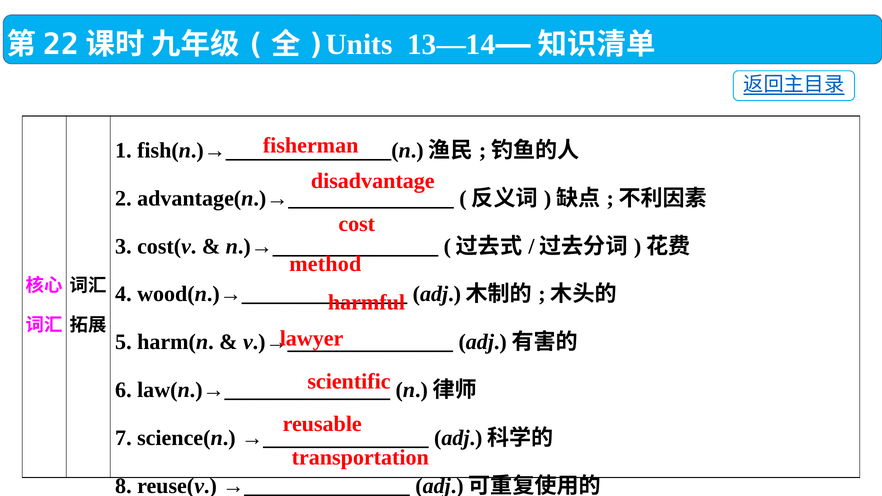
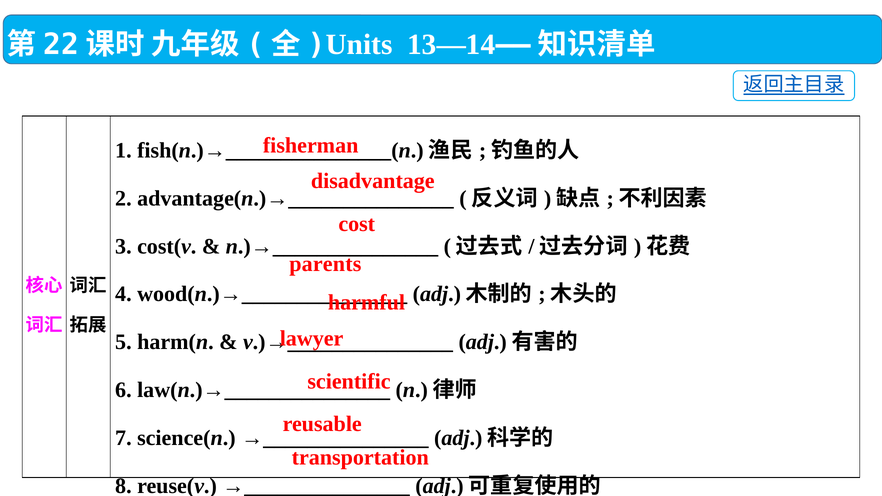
method: method -> parents (325, 264)
